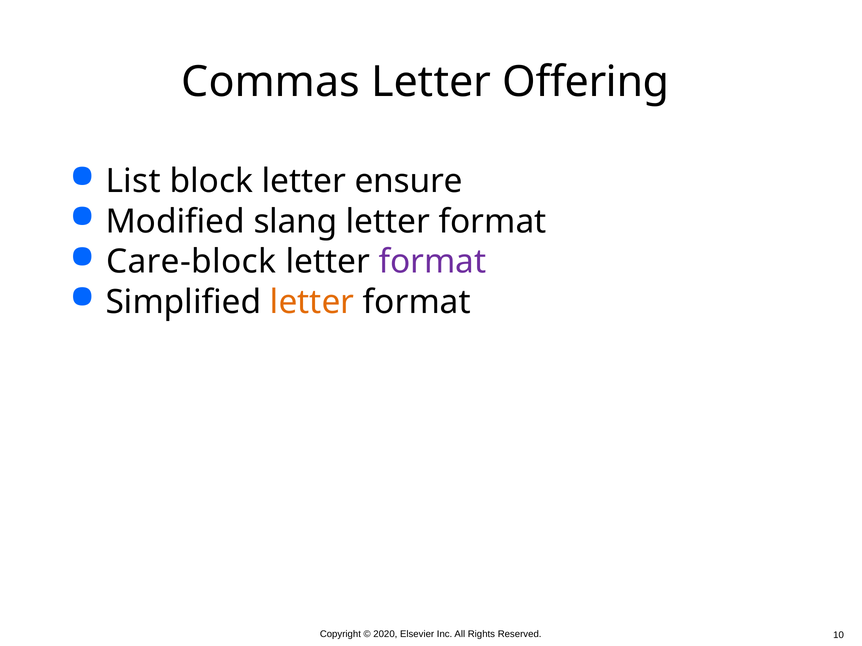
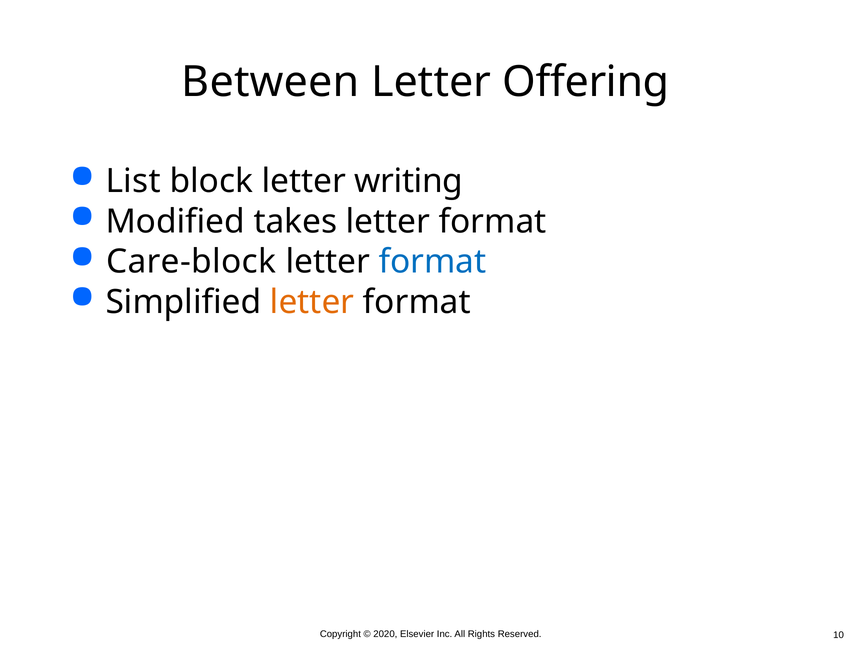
Commas: Commas -> Between (270, 82)
ensure: ensure -> writing (409, 182)
slang: slang -> takes (295, 222)
format colour: purple -> blue (432, 262)
